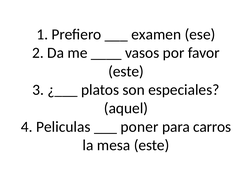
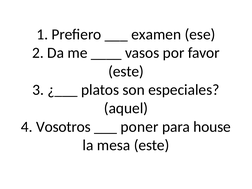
Peliculas: Peliculas -> Vosotros (63, 127)
carros: carros -> house (212, 127)
